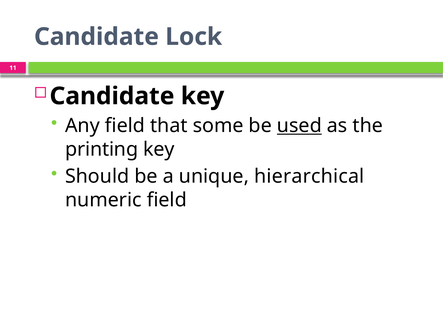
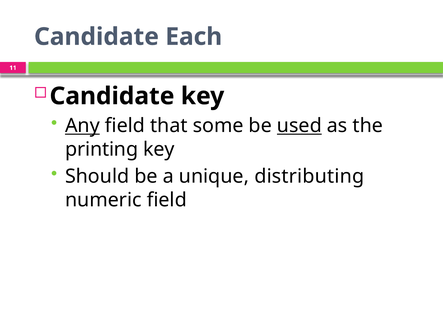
Lock: Lock -> Each (194, 37)
Any underline: none -> present (82, 126)
hierarchical: hierarchical -> distributing (309, 176)
